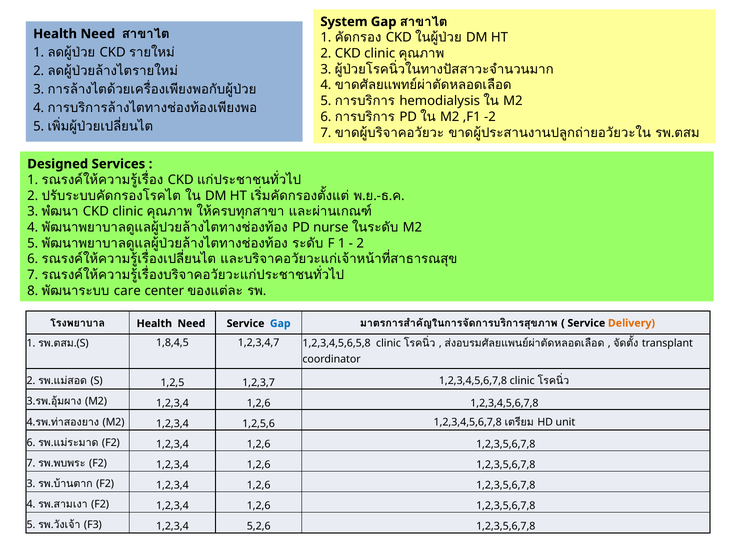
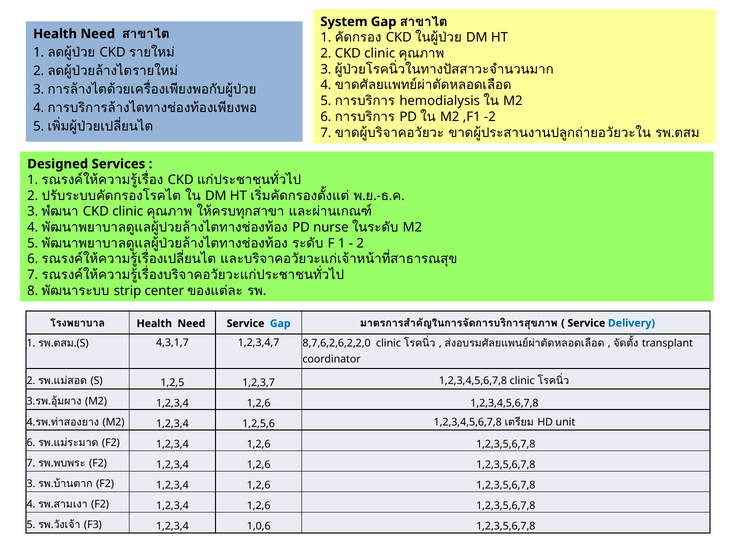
care: care -> strip (127, 290)
Delivery colour: orange -> blue (631, 323)
1,8,4,5: 1,8,4,5 -> 4,3,1,7 (172, 342)
1,2,3,4,5,6,5,8: 1,2,3,4,5,6,5,8 -> 8,7,6,2,6,2,2,0 (337, 343)
5,2,6: 5,2,6 -> 1,0,6 (259, 526)
